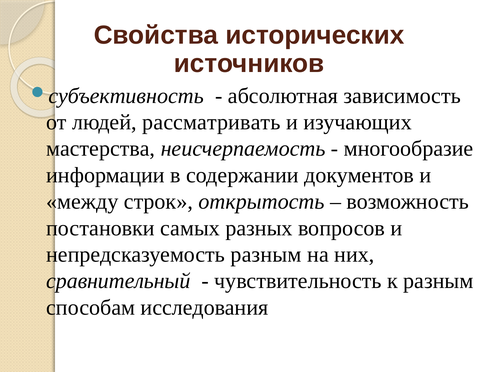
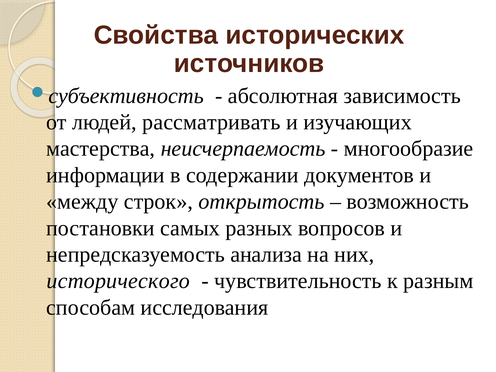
непредсказуемость разным: разным -> анализа (266, 255)
сравнительный: сравнительный -> исторического (118, 281)
